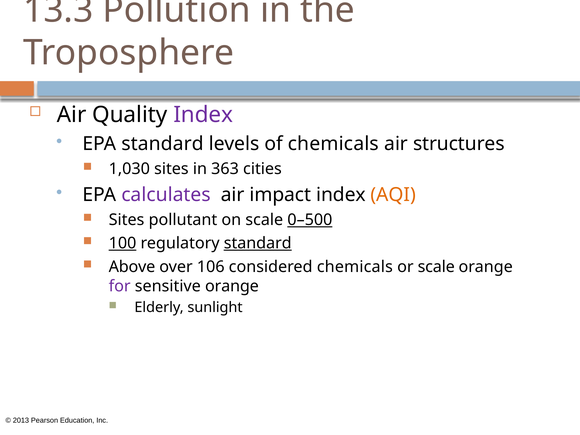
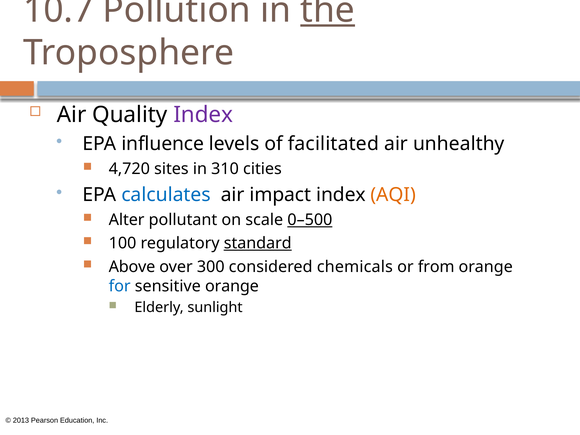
13.3: 13.3 -> 10.7 (58, 10)
the underline: none -> present (328, 10)
EPA standard: standard -> influence (163, 144)
of chemicals: chemicals -> facilitated (333, 144)
structures: structures -> unhealthy (459, 144)
1,030: 1,030 -> 4,720 (129, 169)
363: 363 -> 310 (225, 169)
calculates colour: purple -> blue (166, 195)
Sites: Sites -> Alter (127, 220)
100 underline: present -> none (123, 243)
106: 106 -> 300 (211, 267)
or scale: scale -> from (436, 267)
for colour: purple -> blue (120, 286)
